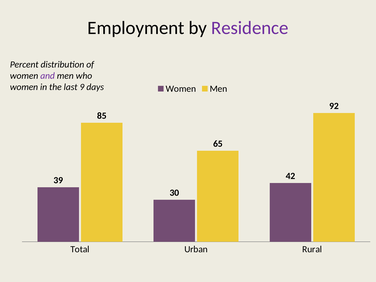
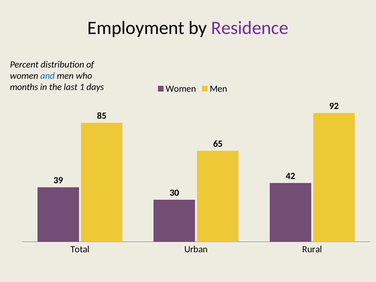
and colour: purple -> blue (48, 76)
women: women -> months (24, 87)
9: 9 -> 1 (82, 87)
